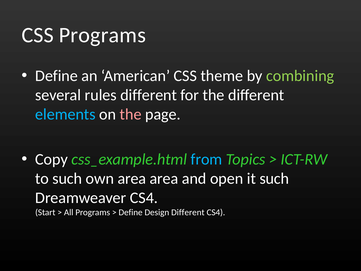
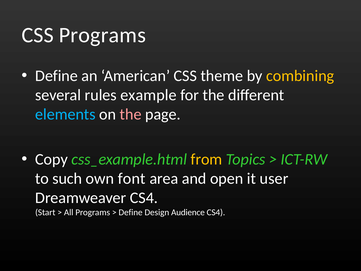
combining colour: light green -> yellow (300, 76)
rules different: different -> example (149, 95)
from colour: light blue -> yellow (206, 159)
own area: area -> font (132, 178)
it such: such -> user (274, 178)
Design Different: Different -> Audience (188, 212)
